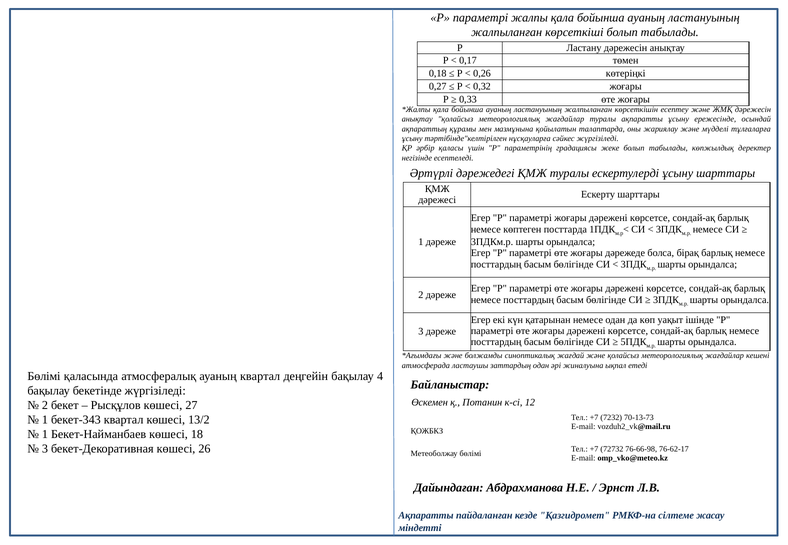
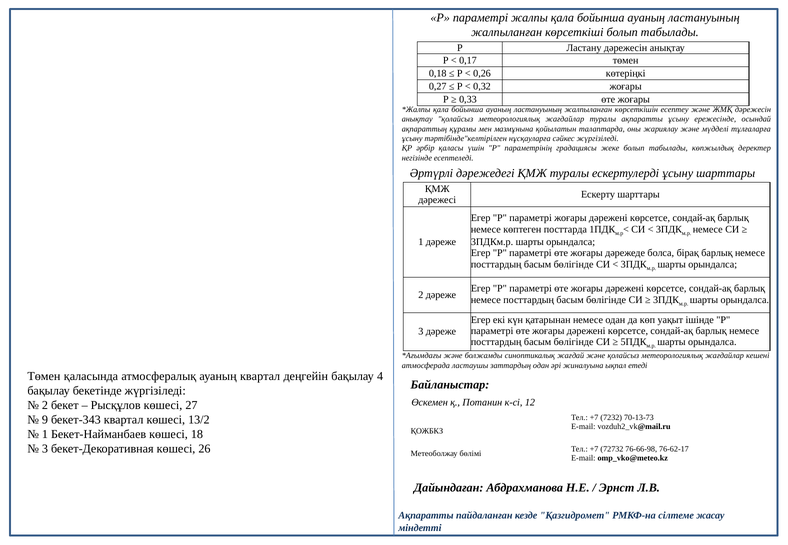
Бөлімі: Бөлімі -> Төмен (44, 377)
1: 1 -> 9 (45, 420)
